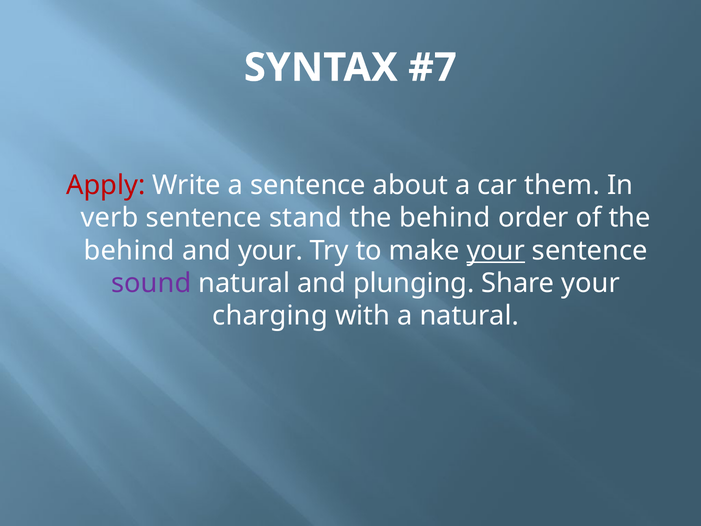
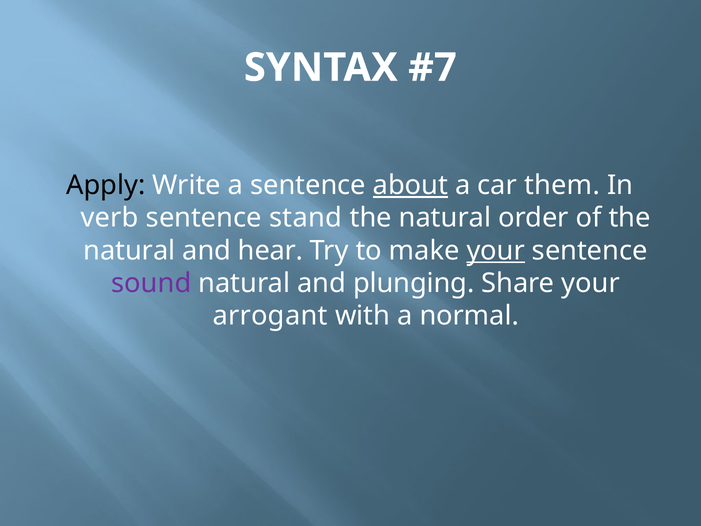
Apply colour: red -> black (106, 185)
about underline: none -> present (410, 185)
behind: behind -> natural (445, 218)
behind: behind -> natural (129, 251)
and your: your -> hear (270, 251)
charging: charging -> arrogant (270, 316)
a natural: natural -> normal (469, 316)
